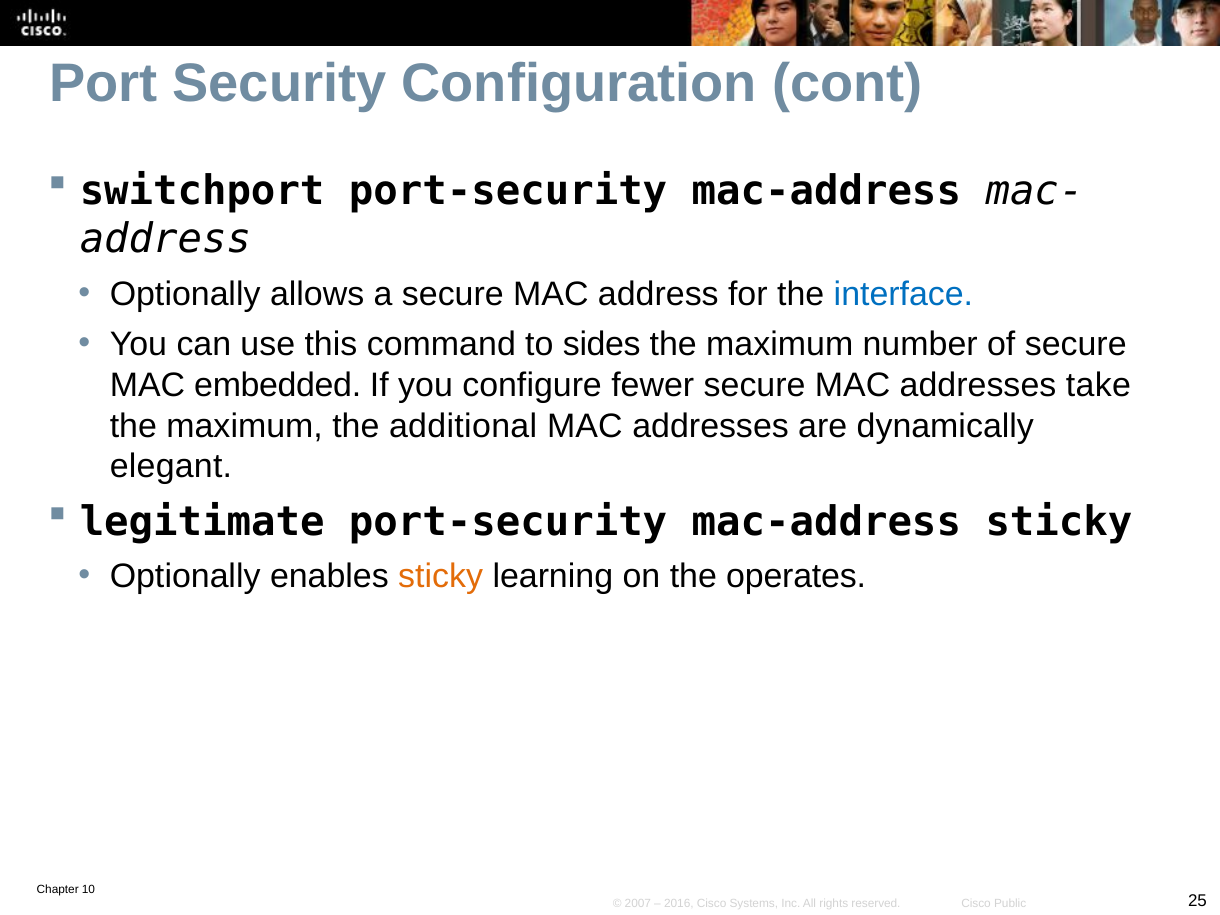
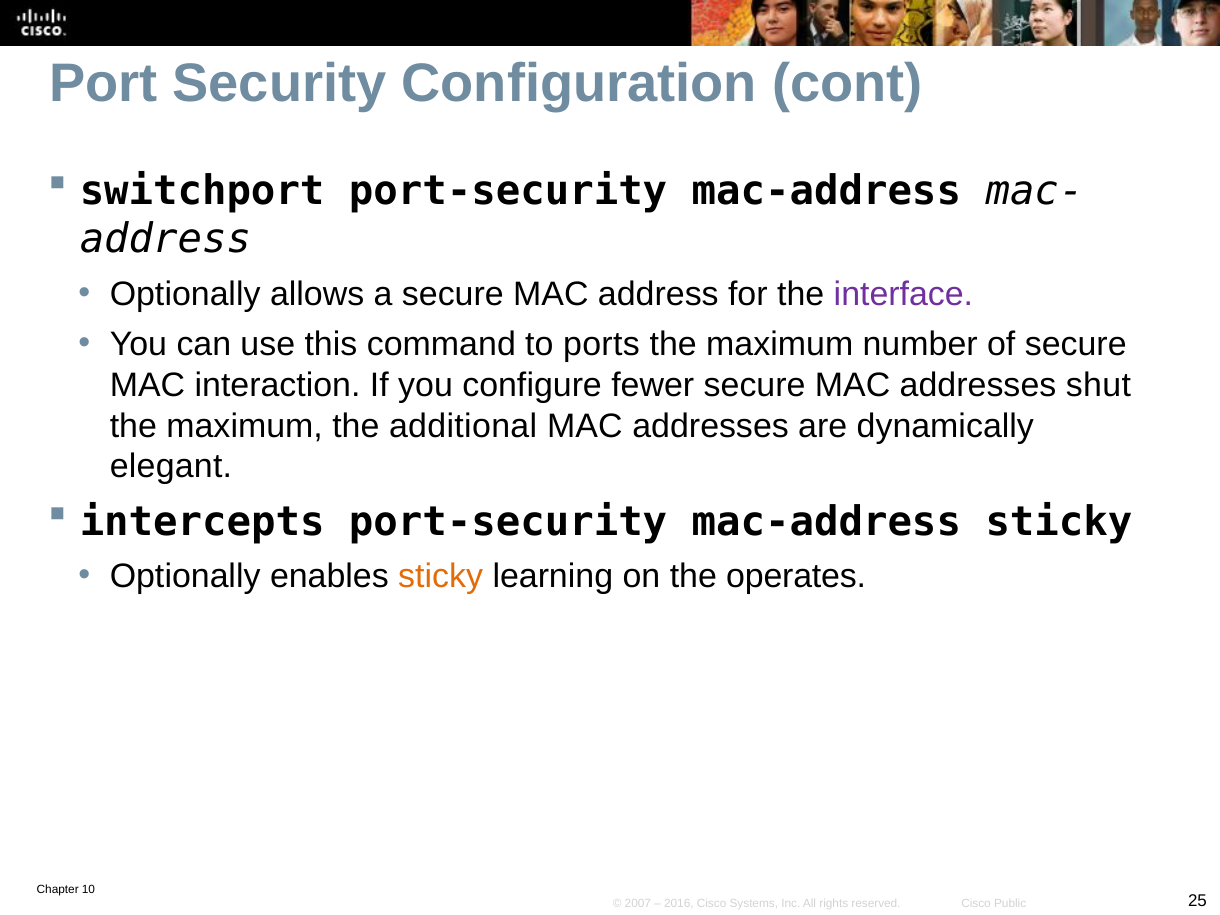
interface colour: blue -> purple (903, 294)
sides: sides -> ports (601, 345)
embedded: embedded -> interaction (278, 385)
take: take -> shut (1098, 385)
legitimate: legitimate -> intercepts (202, 522)
